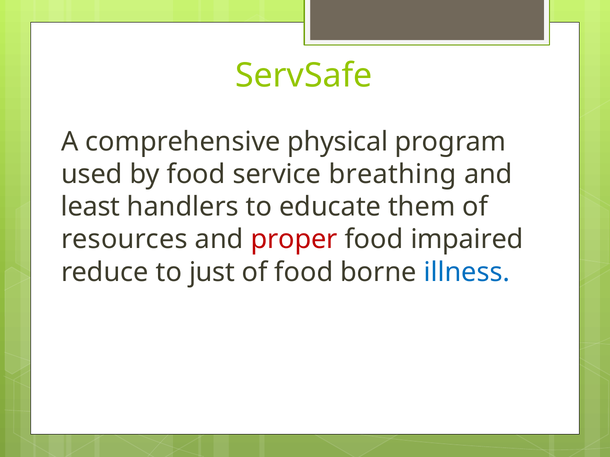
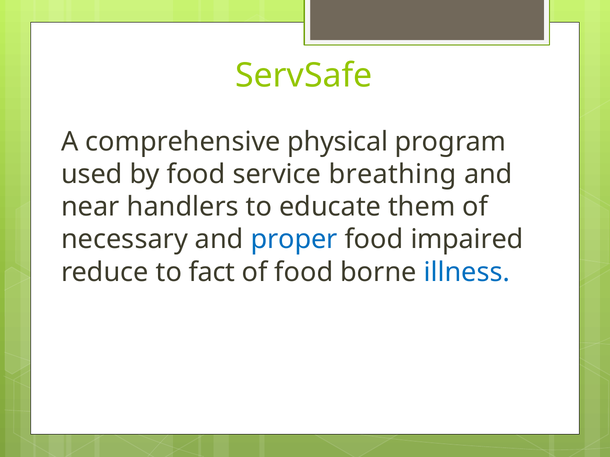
least: least -> near (90, 207)
resources: resources -> necessary (124, 240)
proper colour: red -> blue (294, 240)
just: just -> fact (212, 272)
